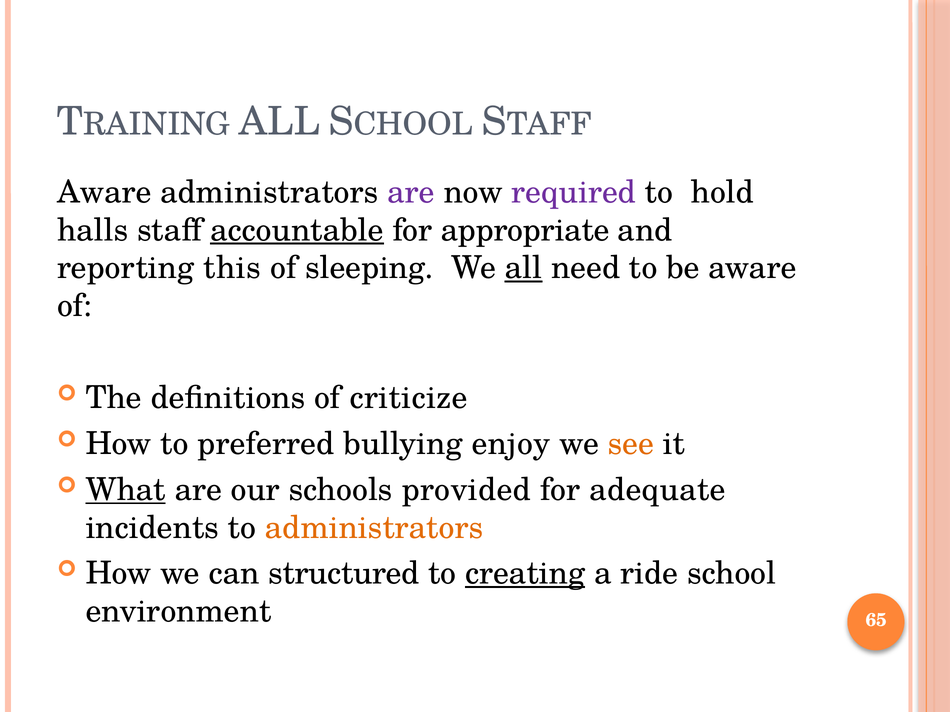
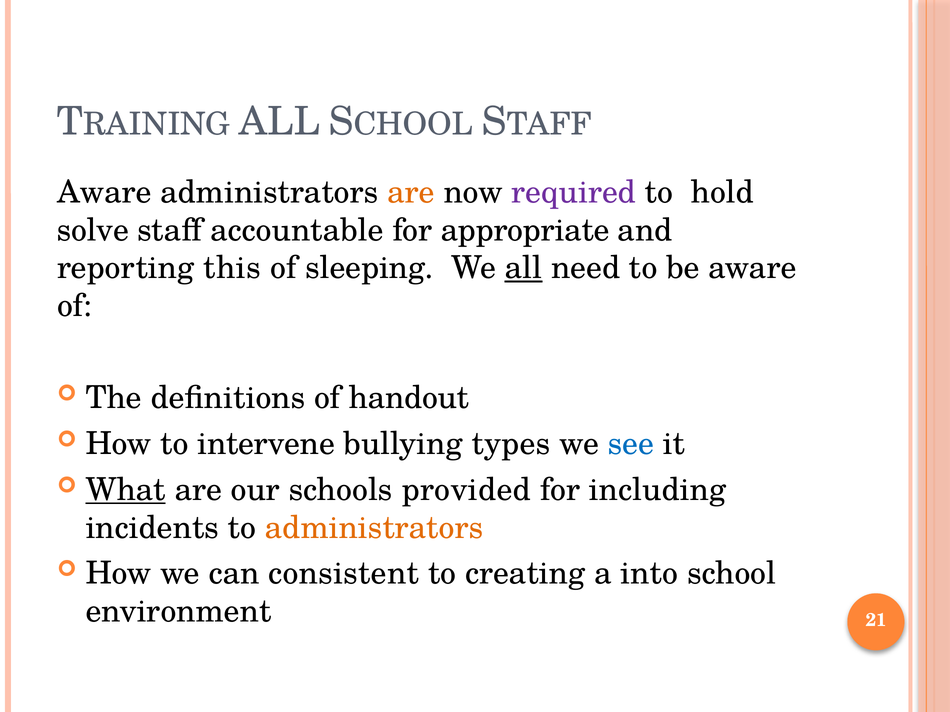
are colour: purple -> orange (411, 192)
halls: halls -> solve (93, 230)
accountable underline: present -> none (297, 230)
criticize: criticize -> handout (409, 398)
preferred: preferred -> intervene (266, 444)
enjoy: enjoy -> types (511, 444)
see colour: orange -> blue (631, 444)
adequate: adequate -> including (658, 490)
structured: structured -> consistent (344, 574)
creating underline: present -> none (525, 574)
ride: ride -> into (649, 574)
65: 65 -> 21 (876, 621)
